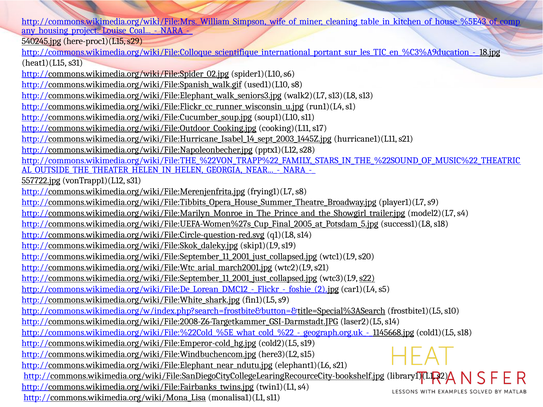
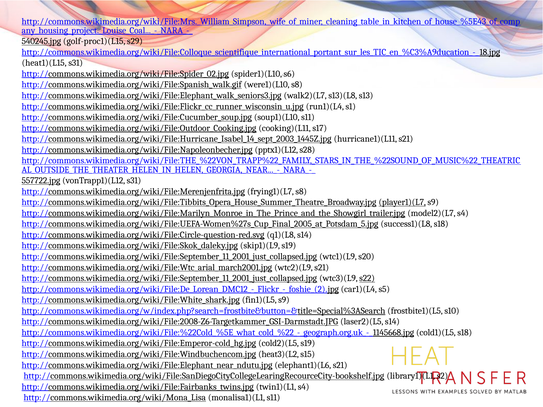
here-proc1)(L15: here-proc1)(L15 -> golf-proc1)(L15 (94, 41)
used1)(L10: used1)(L10 -> were1)(L10 (267, 85)
player1)(L7 underline: none -> present (402, 202)
here3)(L2: here3)(L2 -> heat3)(L2 (279, 354)
